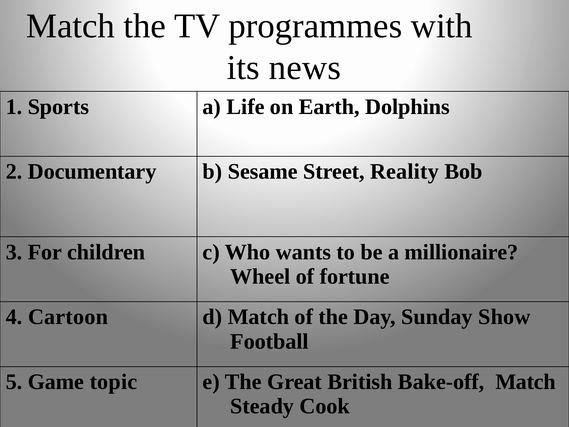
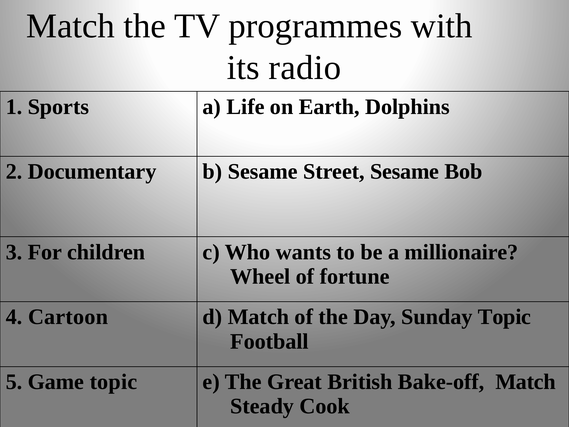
news: news -> radio (305, 68)
Street Reality: Reality -> Sesame (405, 171)
Sunday Show: Show -> Topic (505, 317)
